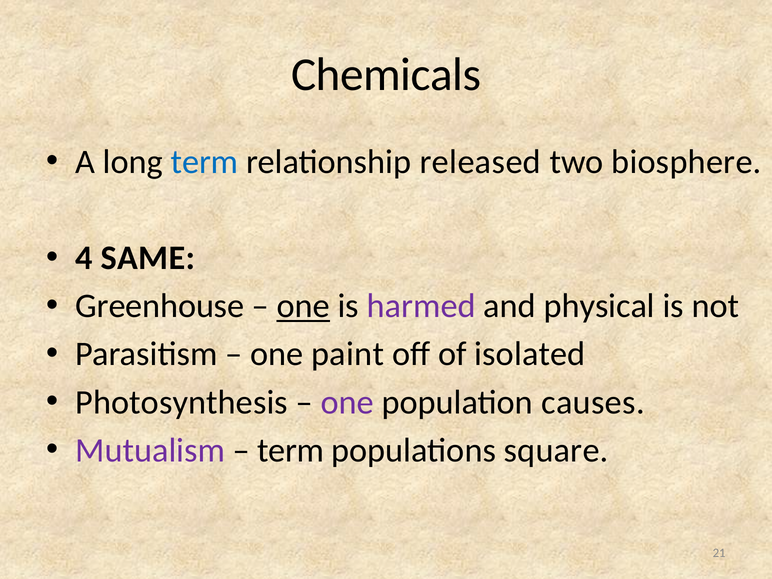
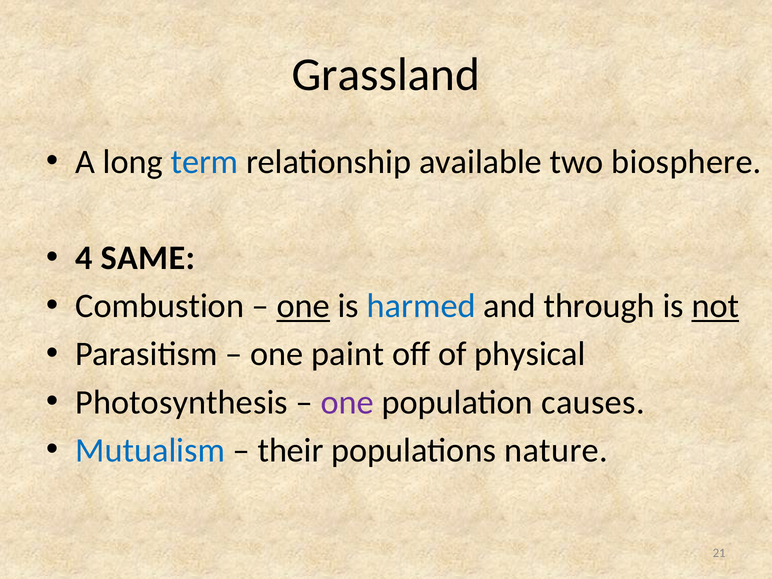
Chemicals: Chemicals -> Grassland (386, 75)
released: released -> available (481, 162)
Greenhouse: Greenhouse -> Combustion (160, 306)
harmed colour: purple -> blue (421, 306)
physical: physical -> through (599, 306)
not underline: none -> present (715, 306)
isolated: isolated -> physical (530, 354)
Mutualism colour: purple -> blue (150, 450)
term: term -> their (291, 450)
square: square -> nature (556, 450)
